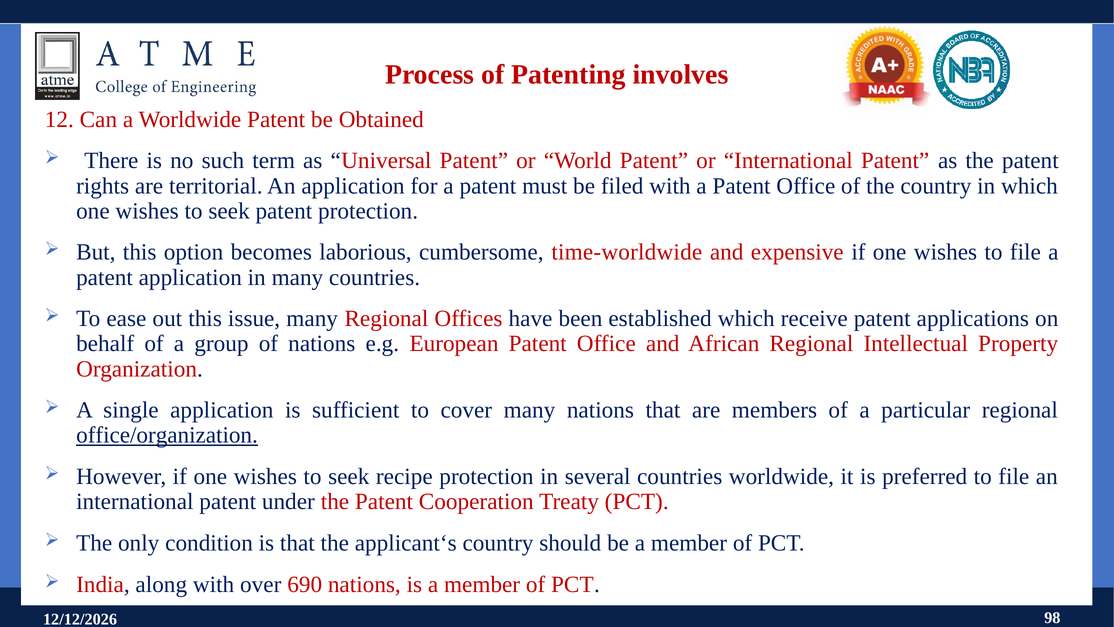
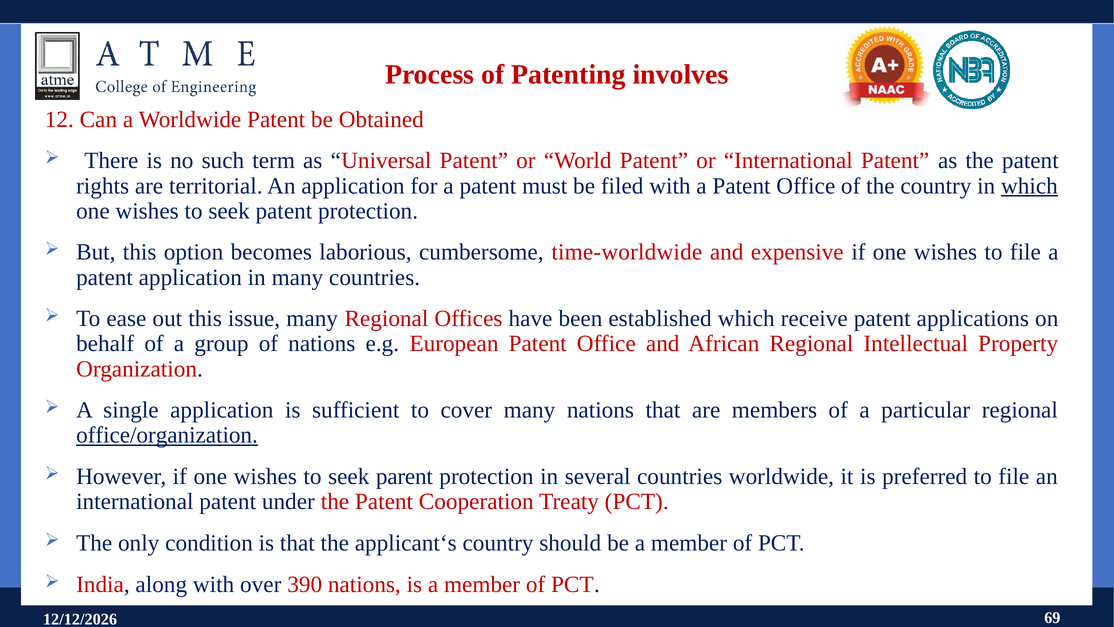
which underline: none -> present (1029, 186)
recipe: recipe -> parent (404, 476)
690: 690 -> 390 (305, 584)
98: 98 -> 69 (1052, 617)
